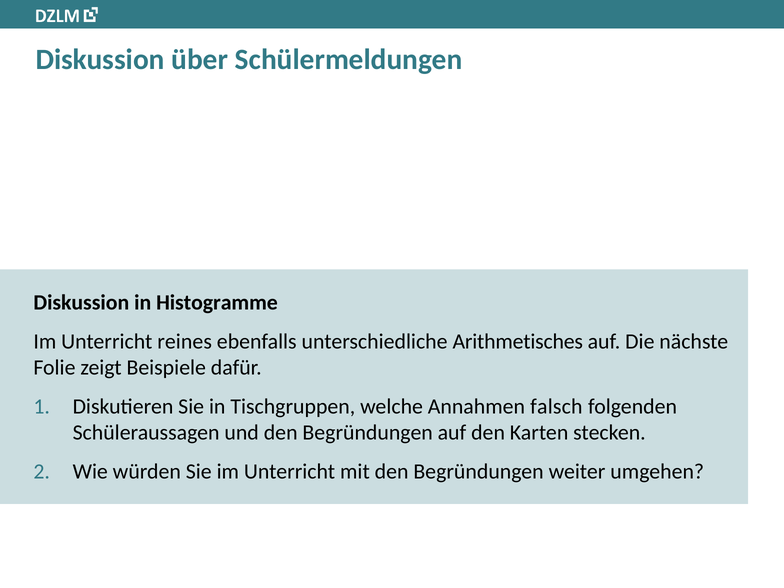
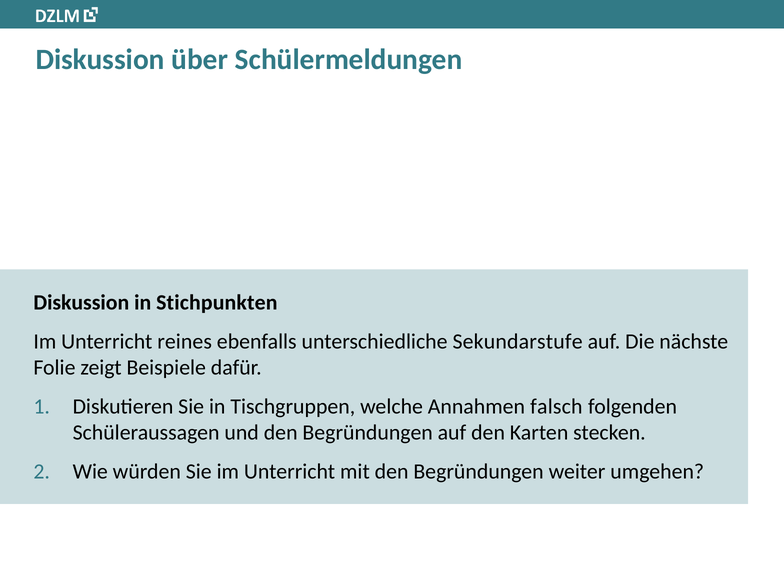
Histogramme: Histogramme -> Stichpunkten (217, 302)
Arithmetisches: Arithmetisches -> Sekundarstufe (518, 341)
